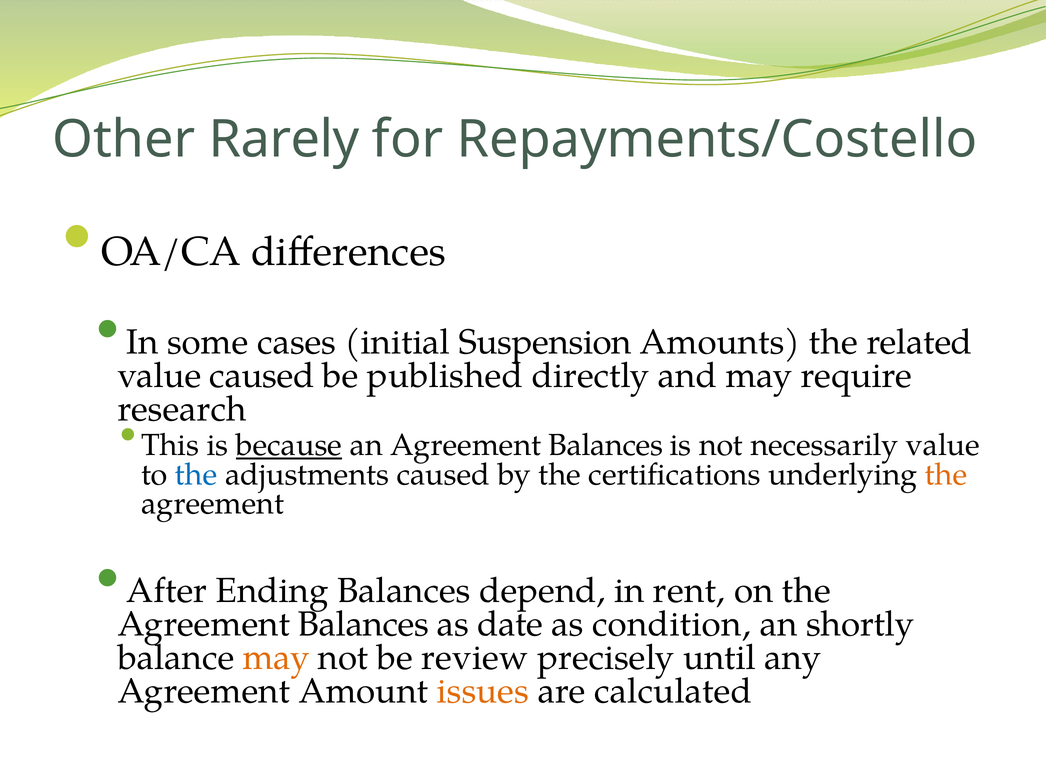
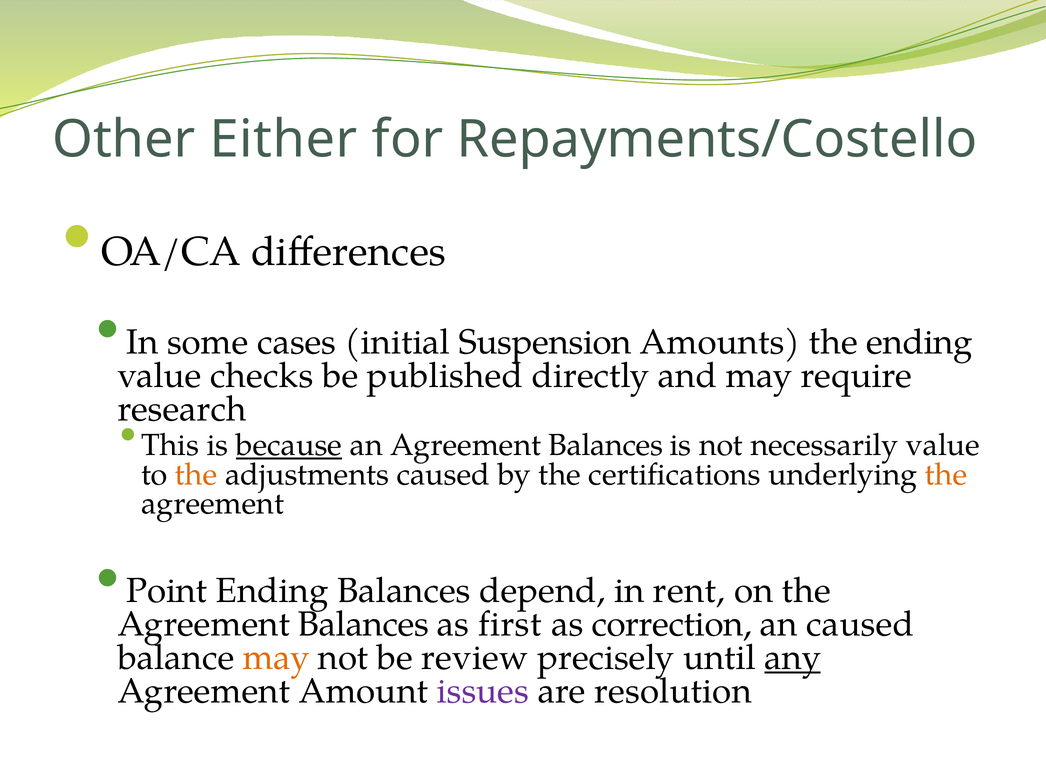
Rarely: Rarely -> Either (283, 139)
the related: related -> ending (919, 342)
value caused: caused -> checks (262, 376)
the colour: blue -> orange (196, 475)
After: After -> Point (167, 591)
date: date -> first (510, 625)
condition: condition -> correction (672, 625)
an shortly: shortly -> caused (860, 625)
any underline: none -> present (793, 658)
issues colour: orange -> purple (483, 692)
calculated: calculated -> resolution (673, 692)
